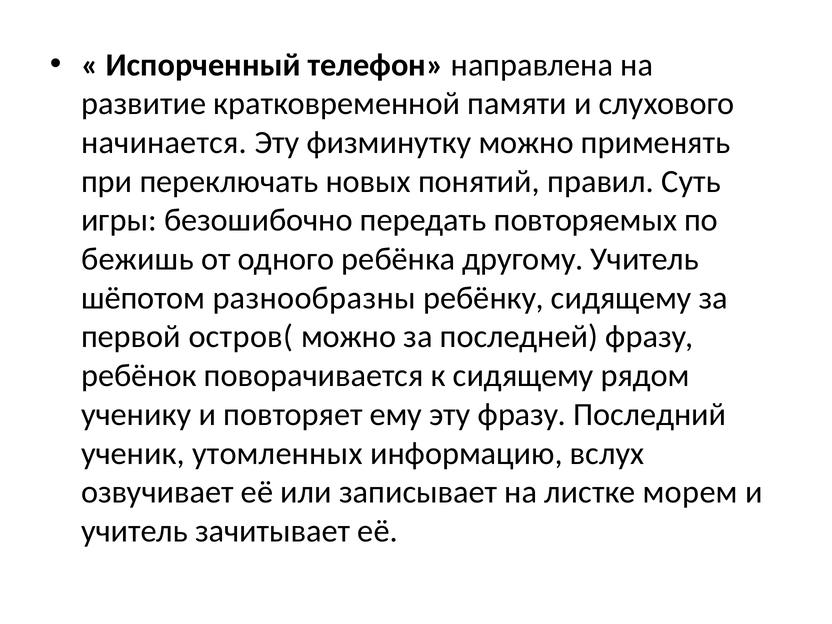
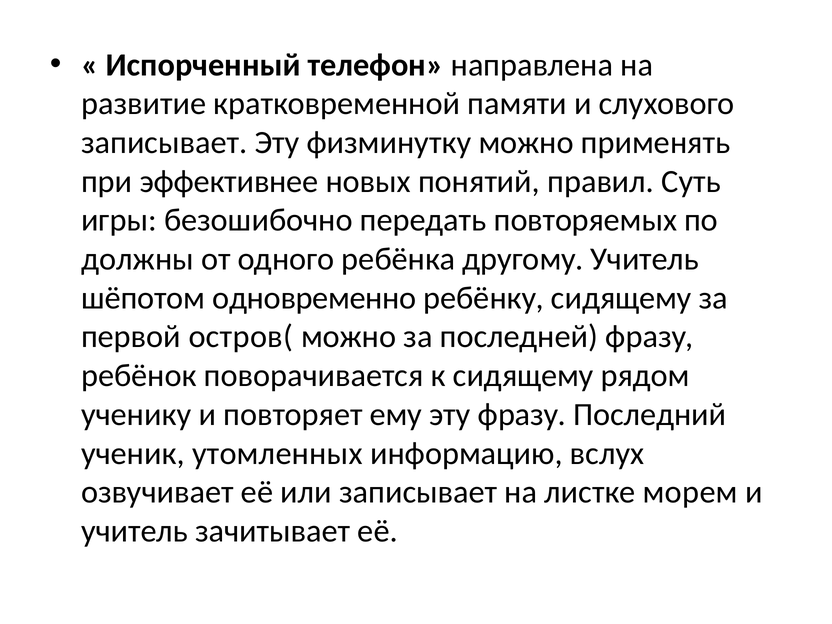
начинается: начинается -> записывает (164, 143)
переключать: переключать -> эффективнее (229, 181)
бежишь: бежишь -> должны (138, 259)
разнообразны: разнообразны -> одновременно (314, 298)
